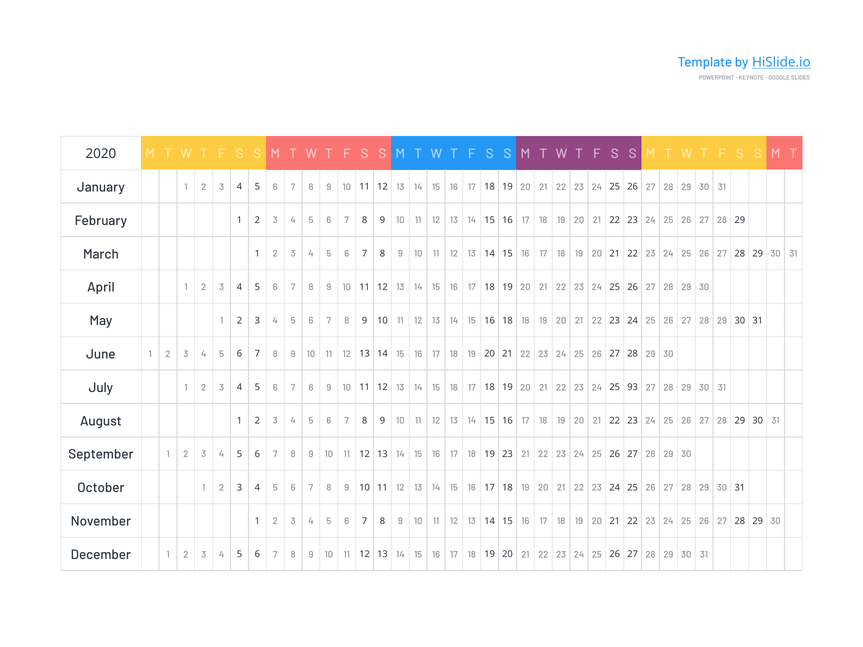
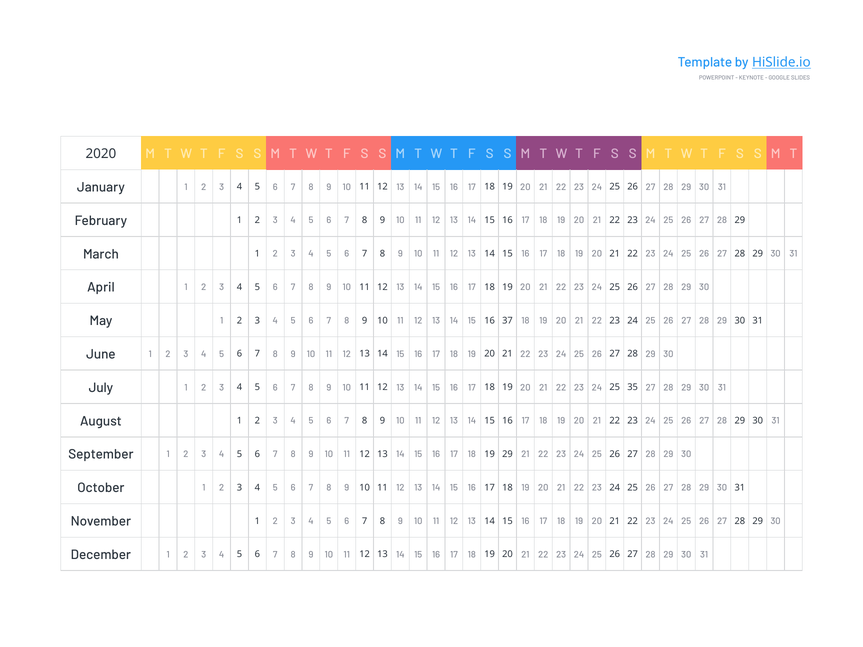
16 18: 18 -> 37 (508, 321)
93: 93 -> 35 (633, 387)
19 23: 23 -> 29 (508, 454)
